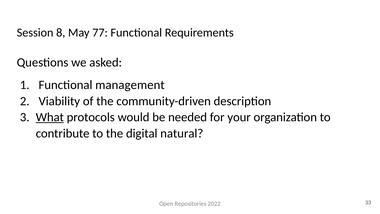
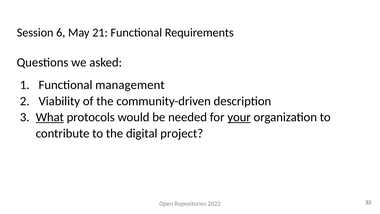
8: 8 -> 6 (61, 33)
77: 77 -> 21 (100, 33)
your underline: none -> present (239, 117)
natural: natural -> project (182, 133)
